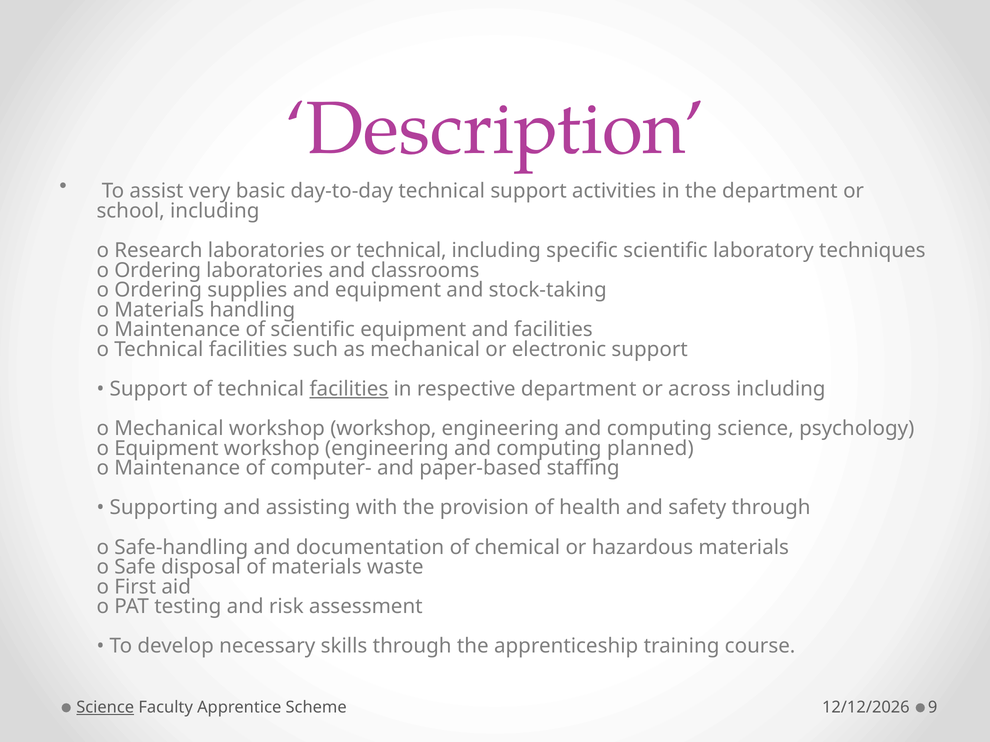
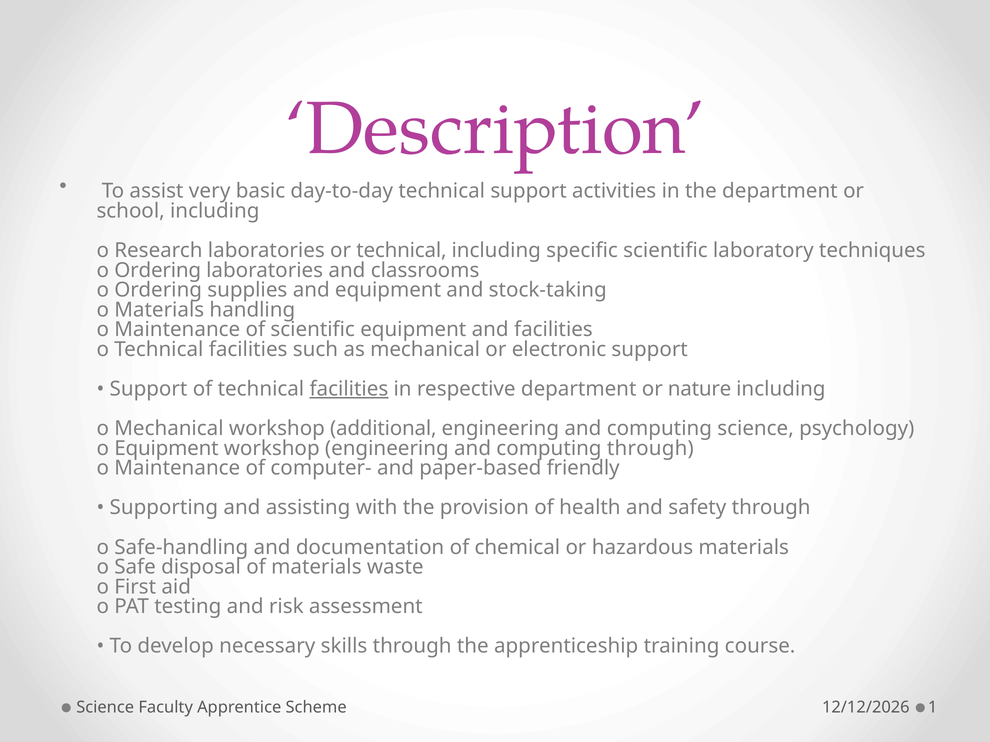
across: across -> nature (700, 389)
workshop workshop: workshop -> additional (383, 429)
computing planned: planned -> through (650, 449)
staffing: staffing -> friendly (583, 468)
Science underline: present -> none (105, 708)
9: 9 -> 1 (933, 708)
